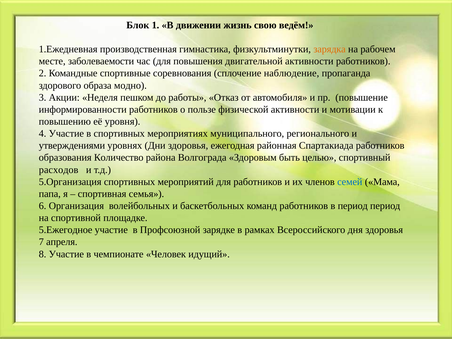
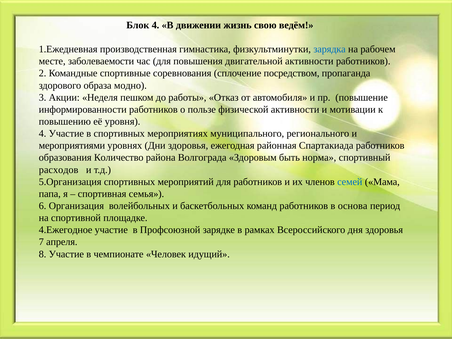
Блок 1: 1 -> 4 (156, 25)
зарядка colour: orange -> blue (330, 49)
наблюдение: наблюдение -> посредством (292, 73)
утверждениями: утверждениями -> мероприятиями (72, 146)
целью: целью -> норма (319, 158)
в период: период -> основа (353, 206)
5.Ежегодное: 5.Ежегодное -> 4.Ежегодное (66, 230)
